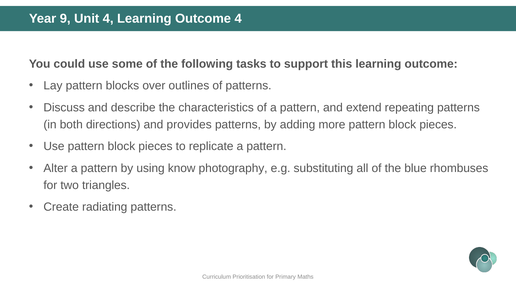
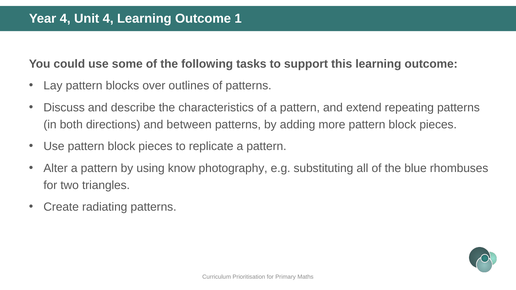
Year 9: 9 -> 4 (65, 18)
Outcome 4: 4 -> 1 (238, 18)
provides: provides -> between (189, 125)
